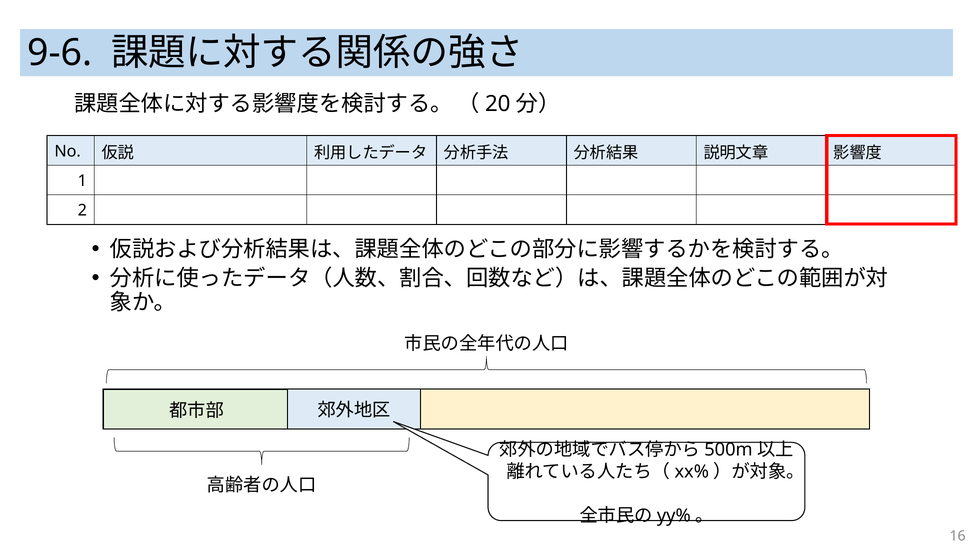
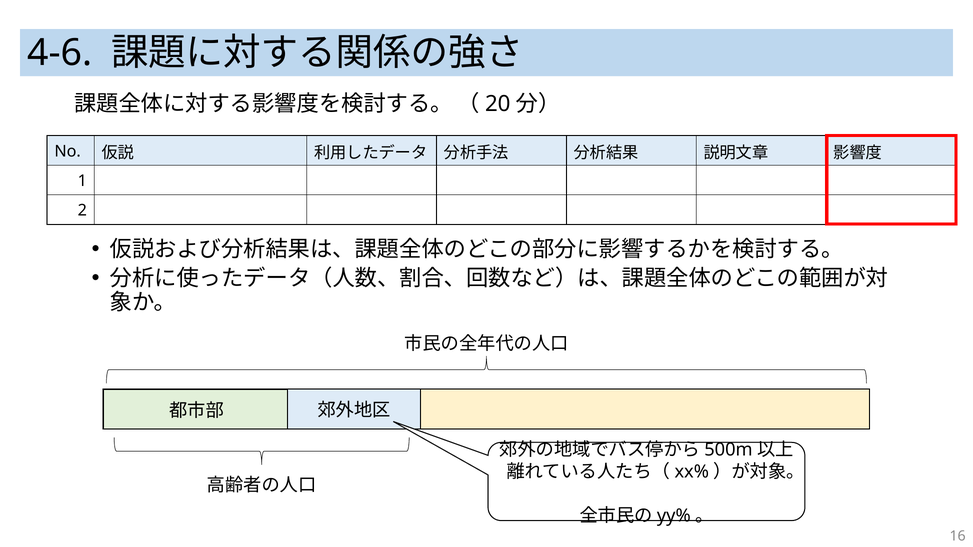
9-6: 9-6 -> 4-6 (60, 53)
